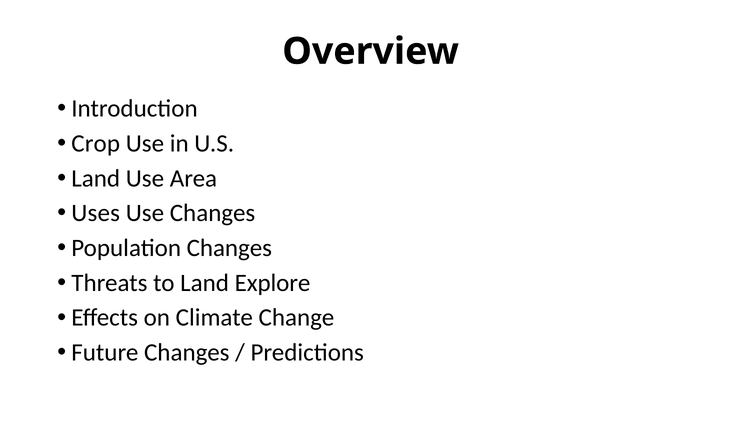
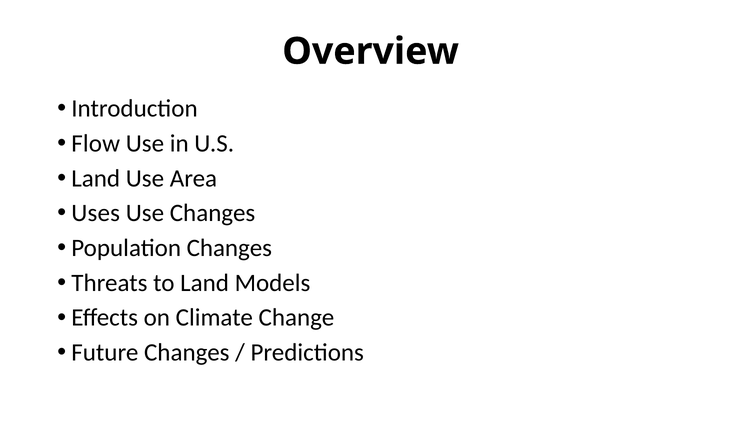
Crop: Crop -> Flow (96, 144)
Explore: Explore -> Models (272, 283)
